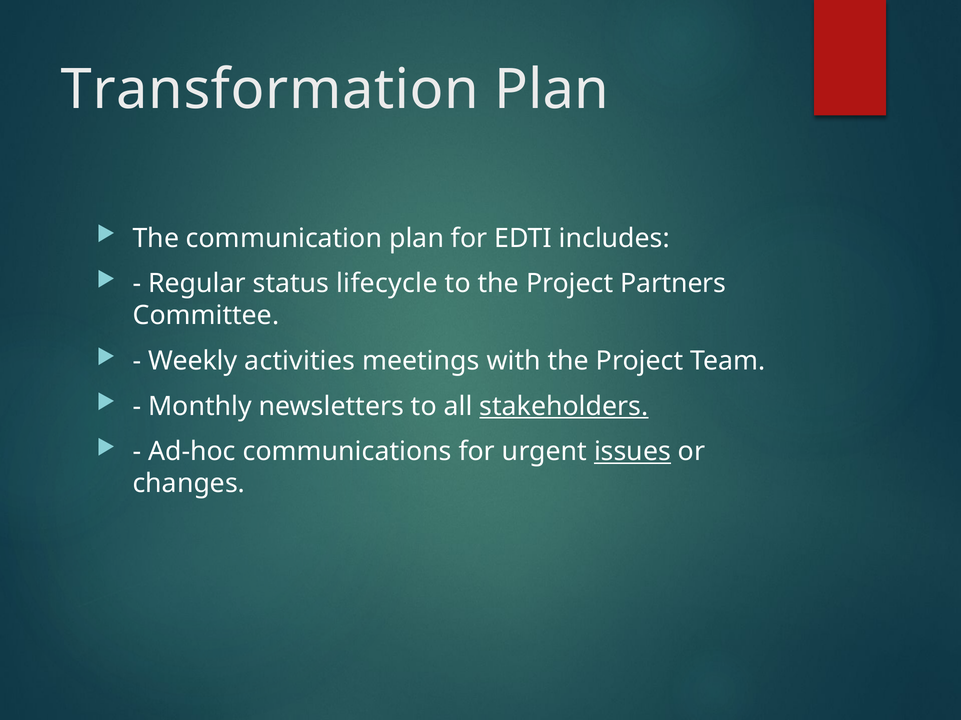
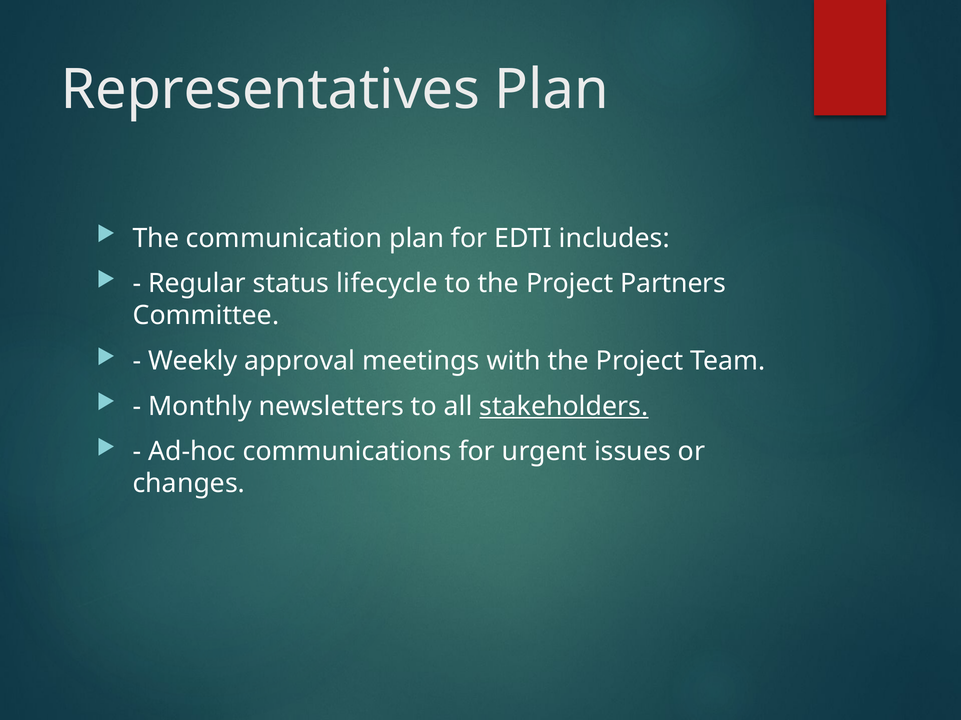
Transformation: Transformation -> Representatives (270, 90)
activities: activities -> approval (300, 361)
issues underline: present -> none (632, 452)
